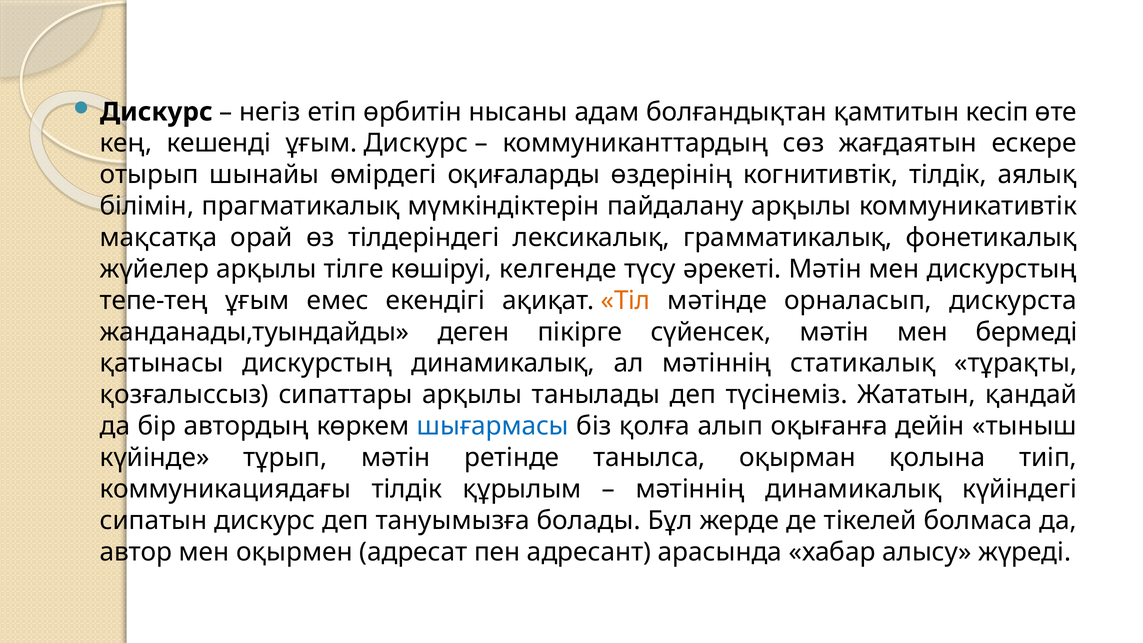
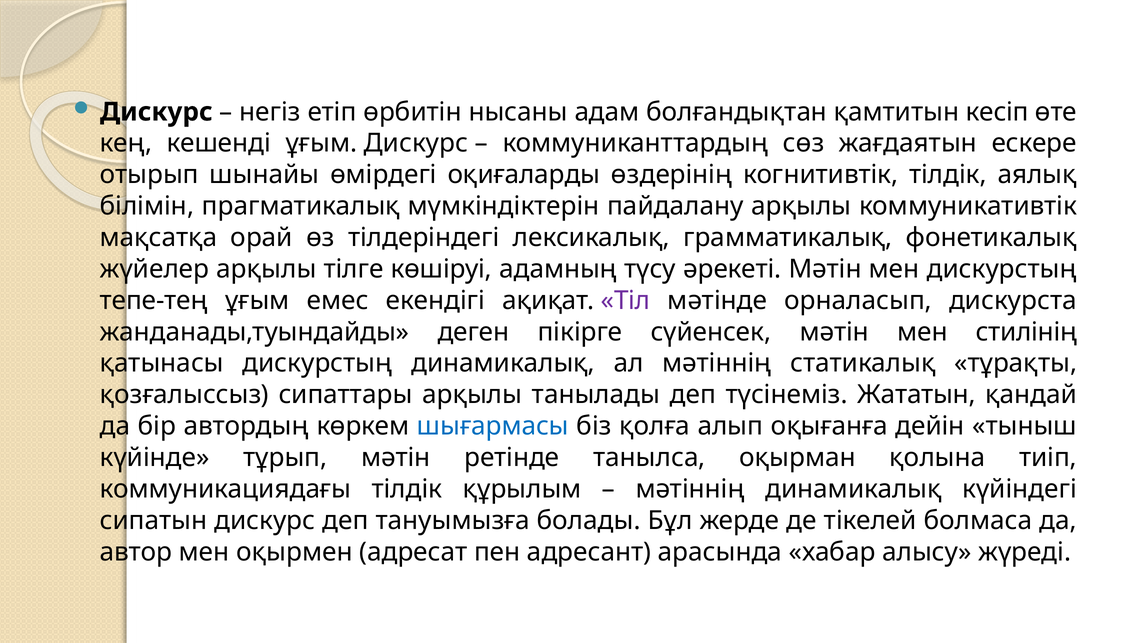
келгенде: келгенде -> адамның (558, 269)
Тіл colour: orange -> purple (626, 300)
бермеді: бермеді -> стилінің (1027, 332)
